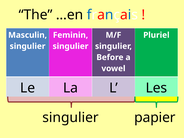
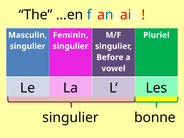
papier: papier -> bonne (155, 117)
